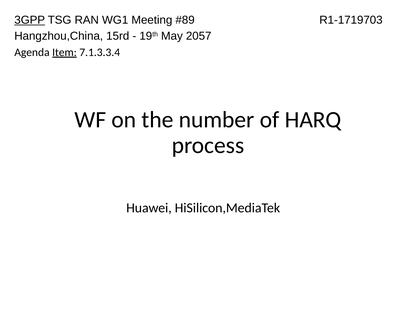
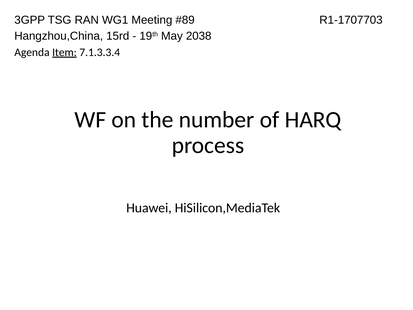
3GPP underline: present -> none (30, 20)
R1-1719703: R1-1719703 -> R1-1707703 (351, 20)
2057: 2057 -> 2038 (199, 36)
